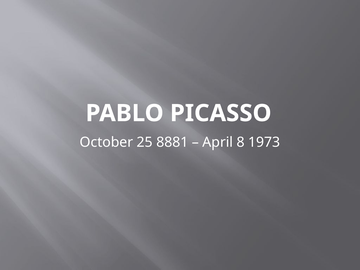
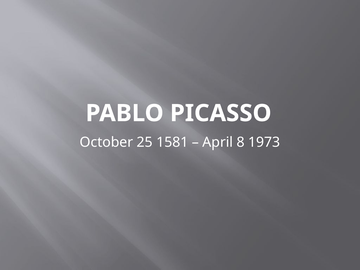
8881: 8881 -> 1581 (172, 142)
